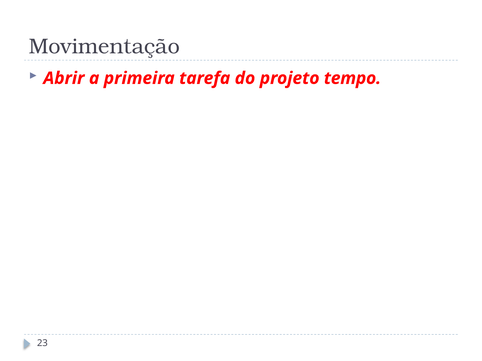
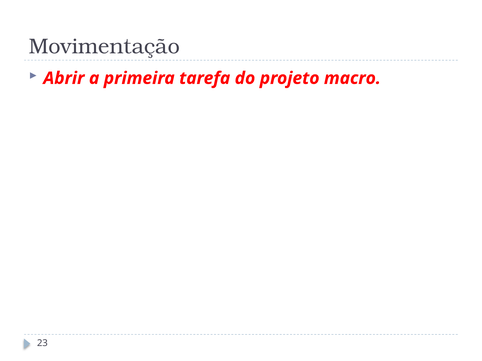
tempo: tempo -> macro (352, 78)
